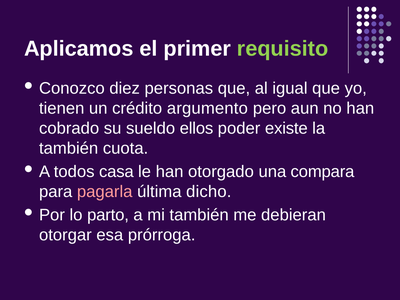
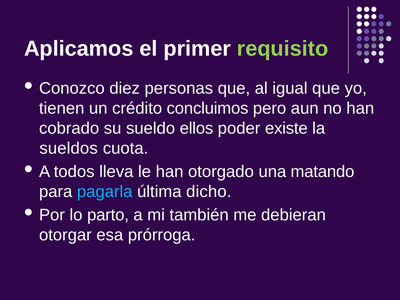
argumento: argumento -> concluimos (208, 108)
también: también -> sueldos (69, 148)
casa: casa -> lleva (116, 172)
compara: compara -> matando (322, 172)
pagarla colour: pink -> light blue (105, 192)
